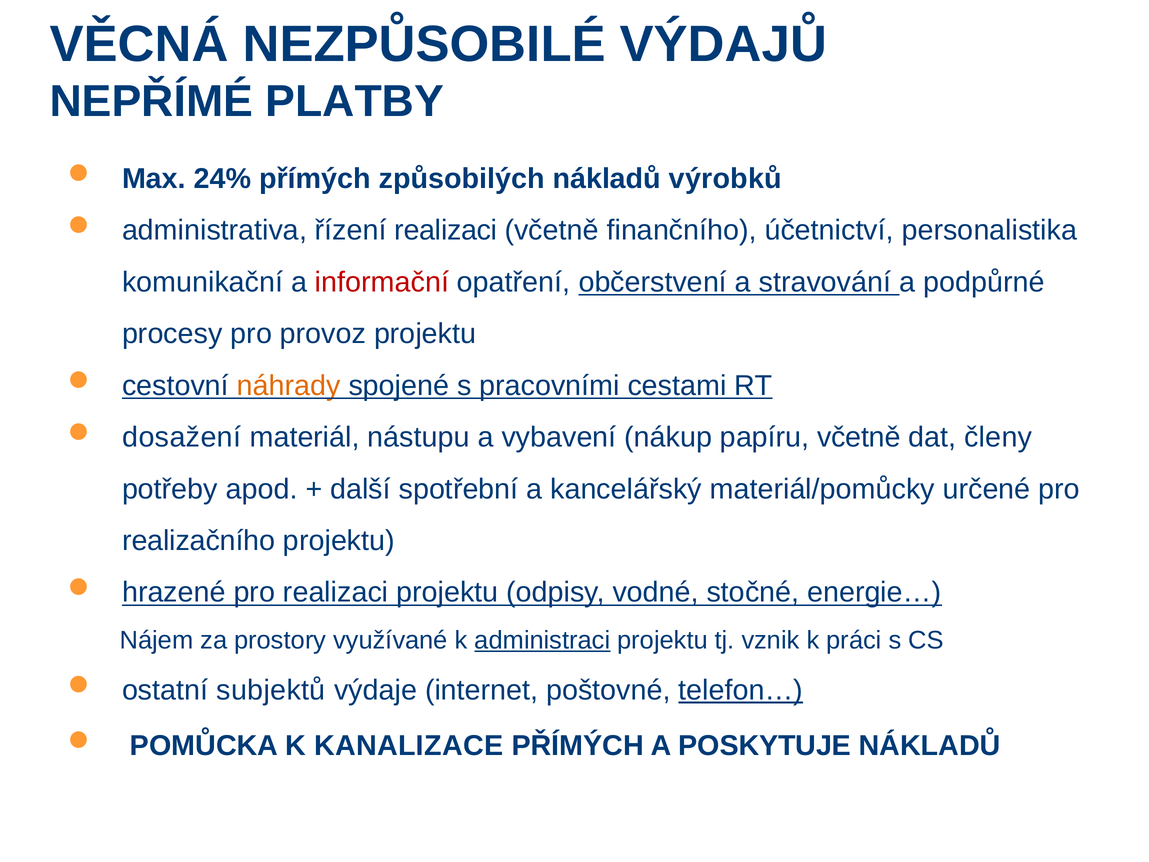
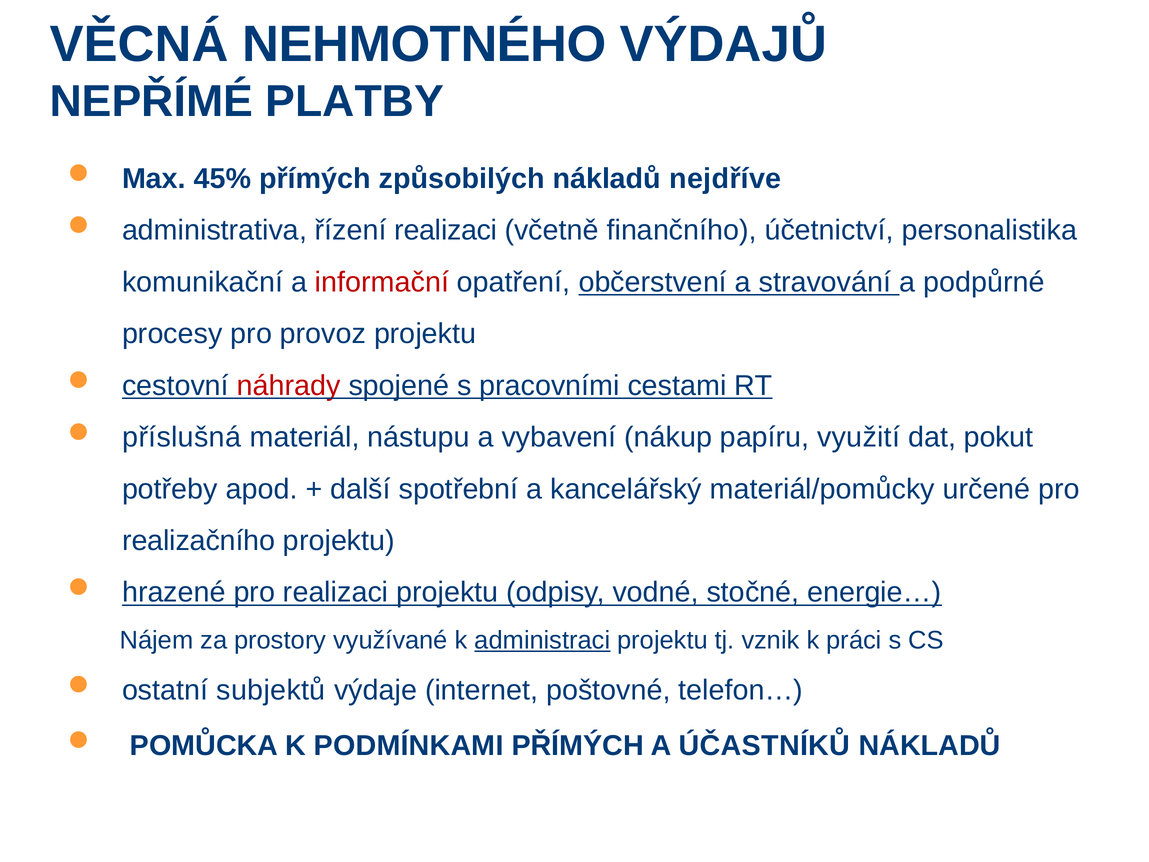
NEZPŮSOBILÉ: NEZPŮSOBILÉ -> NEHMOTNÉHO (424, 45)
24%: 24% -> 45% (223, 179)
výrobků: výrobků -> nejdříve (725, 179)
náhrady colour: orange -> red (289, 385)
dosažení: dosažení -> příslušná (182, 437)
papíru včetně: včetně -> využití (859, 437)
členy: členy -> pokut (998, 437)
telefon… underline: present -> none (741, 690)
KANALIZACE: KANALIZACE -> PODMÍNKAMI (409, 745)
POSKYTUJE: POSKYTUJE -> ÚČASTNÍKŮ (764, 745)
